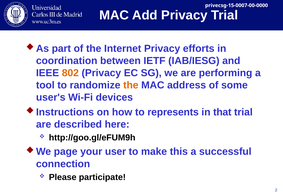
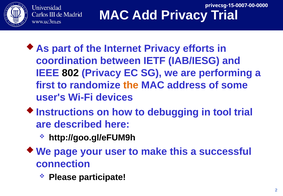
802 colour: orange -> black (70, 73)
tool: tool -> first (45, 85)
represents: represents -> debugging (173, 112)
that: that -> tool (222, 112)
